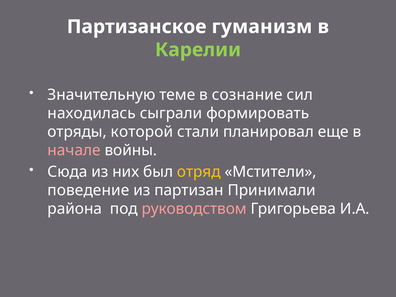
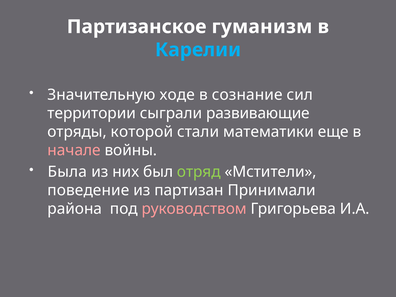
Карелии colour: light green -> light blue (198, 50)
теме: теме -> ходе (177, 95)
находилась: находилась -> территории (92, 113)
формировать: формировать -> развивающие (258, 113)
планировал: планировал -> математики (268, 132)
Сюда: Сюда -> Была (67, 172)
отряд colour: yellow -> light green (199, 172)
